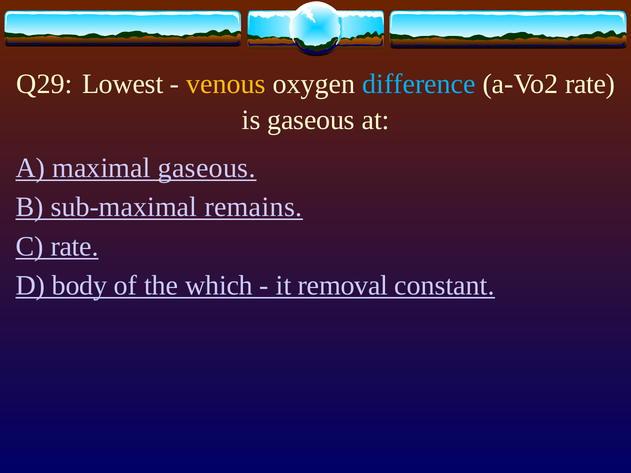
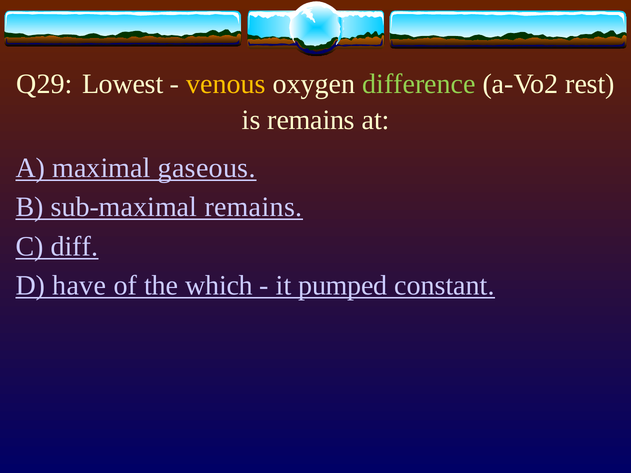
difference colour: light blue -> light green (419, 84)
a-Vo2 rate: rate -> rest (590, 84)
is gaseous: gaseous -> remains (311, 120)
C rate: rate -> diff (74, 247)
body: body -> have (79, 286)
removal: removal -> pumped (343, 286)
